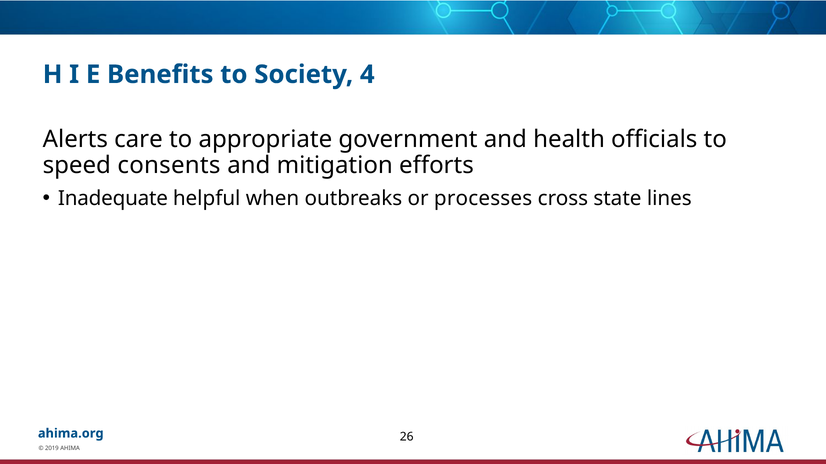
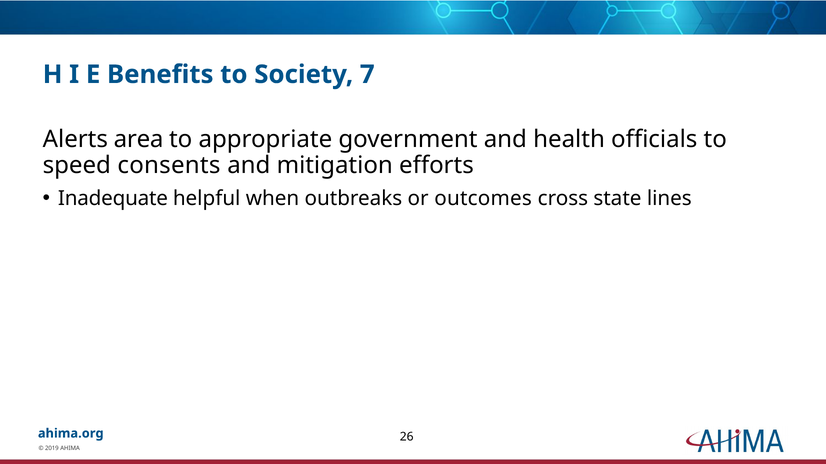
4: 4 -> 7 (367, 75)
care: care -> area (139, 140)
processes: processes -> outcomes (483, 198)
